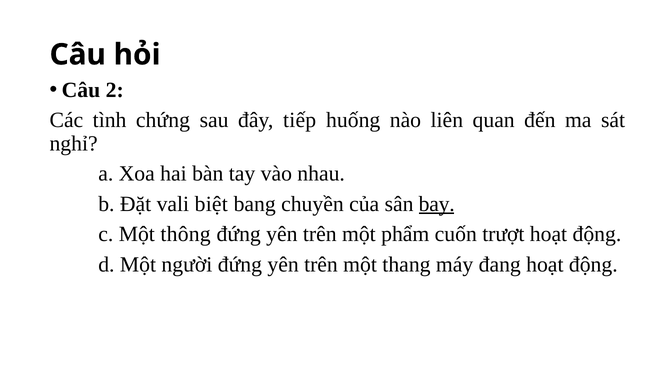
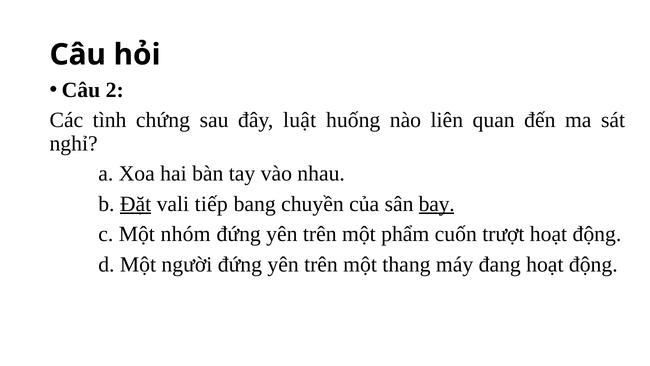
tiếp: tiếp -> luật (300, 120)
Đặt underline: none -> present (136, 204)
biệt: biệt -> tiếp (211, 204)
thông: thông -> nhóm (186, 234)
